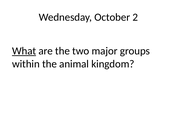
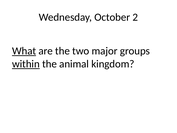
within underline: none -> present (26, 64)
